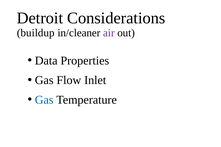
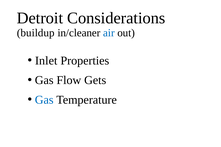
air colour: purple -> blue (109, 33)
Data: Data -> Inlet (46, 61)
Inlet: Inlet -> Gets (95, 80)
